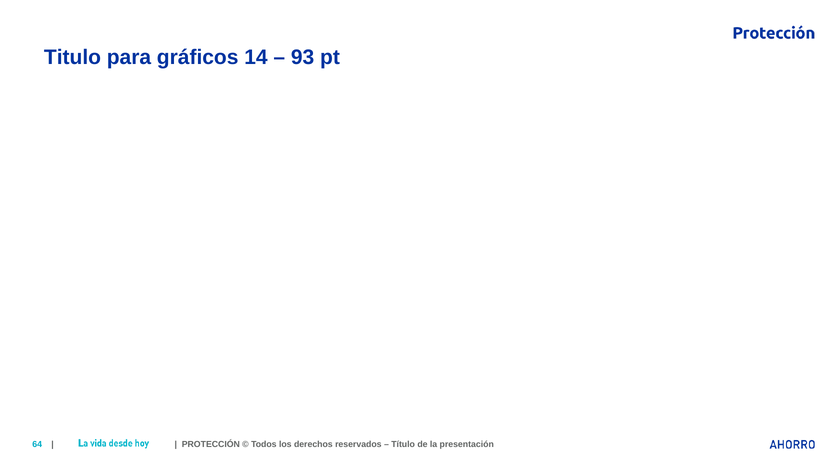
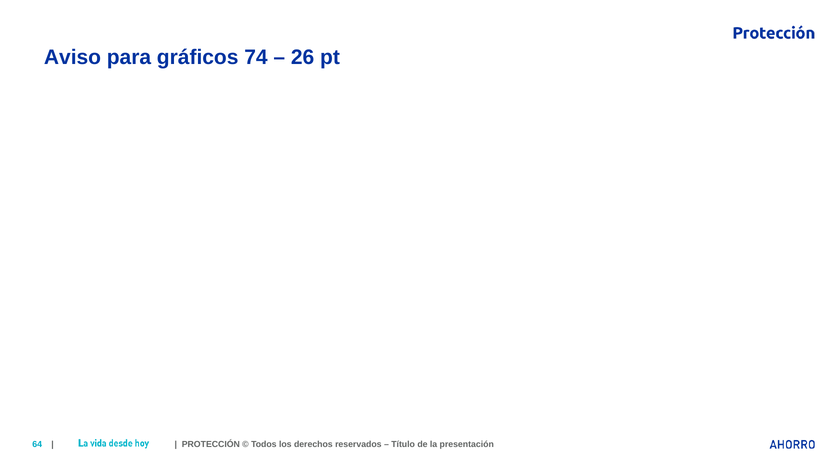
Titulo: Titulo -> Aviso (72, 57)
14: 14 -> 74 (256, 57)
93: 93 -> 26 (303, 57)
